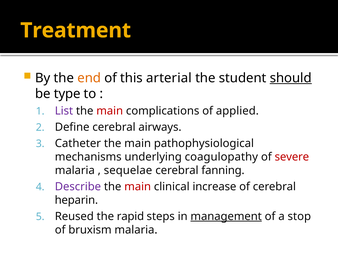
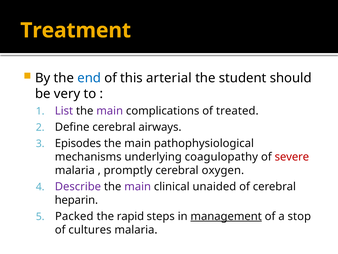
end colour: orange -> blue (89, 78)
should underline: present -> none (291, 78)
type: type -> very (67, 94)
main colour: red -> purple (110, 111)
applied: applied -> treated (237, 111)
Catheter: Catheter -> Episodes (78, 143)
sequelae: sequelae -> promptly (128, 170)
fanning: fanning -> oxygen (223, 170)
main colour: red -> purple (138, 186)
increase: increase -> unaided (214, 186)
Reused: Reused -> Packed (74, 216)
bruxism: bruxism -> cultures (90, 229)
